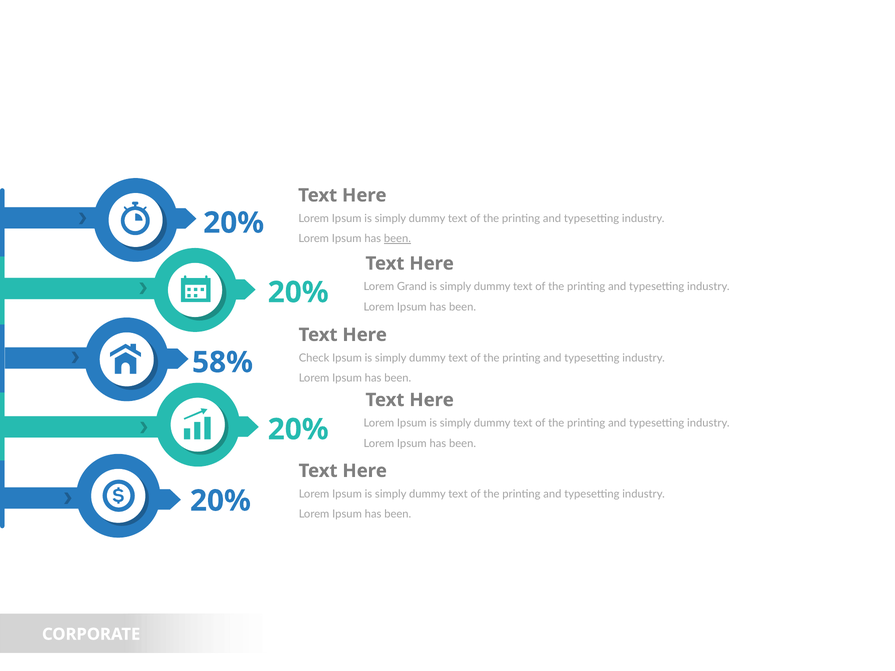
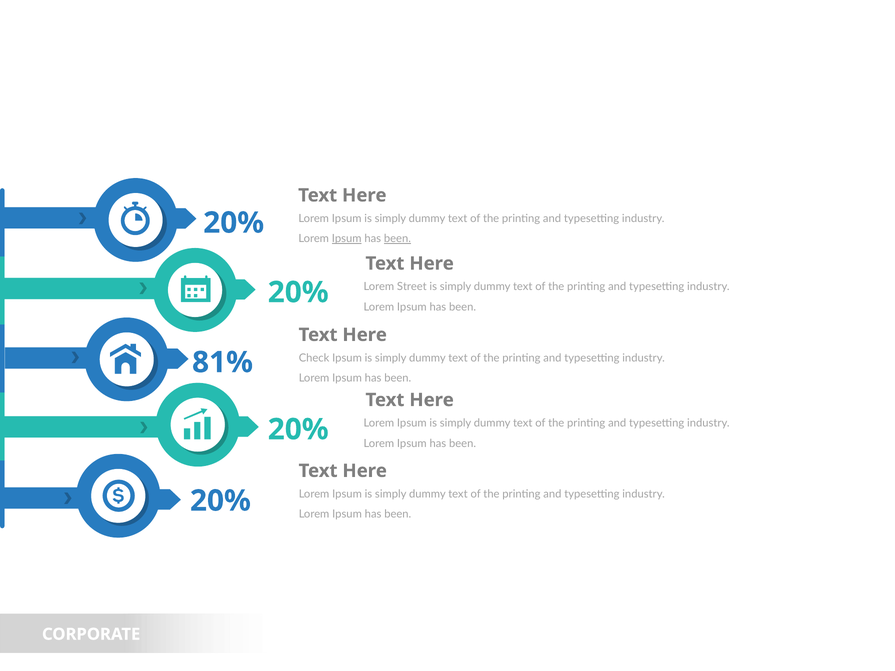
Ipsum underline: none -> present (347, 239)
Grand: Grand -> Street (412, 287)
58%: 58% -> 81% (223, 362)
